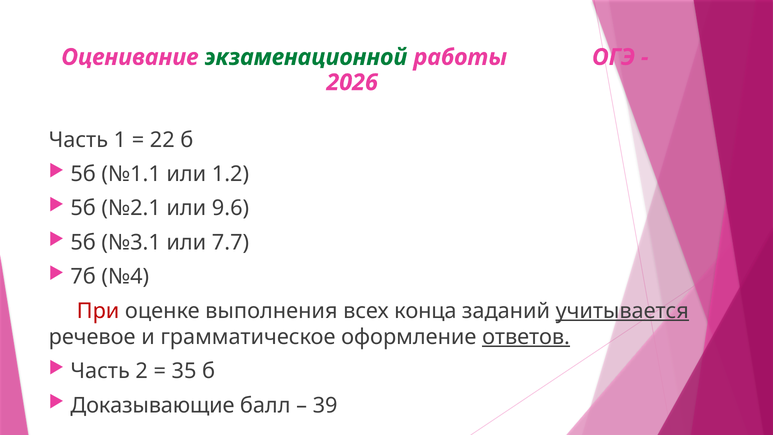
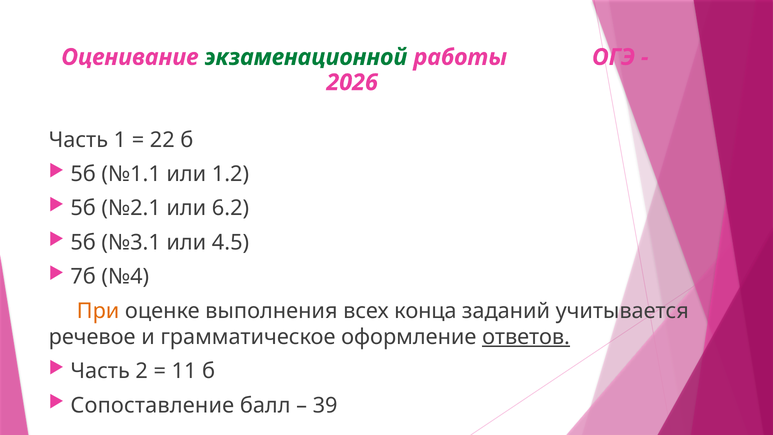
9.6: 9.6 -> 6.2 (230, 208)
7.7: 7.7 -> 4.5 (230, 242)
При colour: red -> orange (98, 311)
учитывается underline: present -> none (622, 311)
35: 35 -> 11 (184, 371)
Доказывающие: Доказывающие -> Сопоставление (152, 405)
